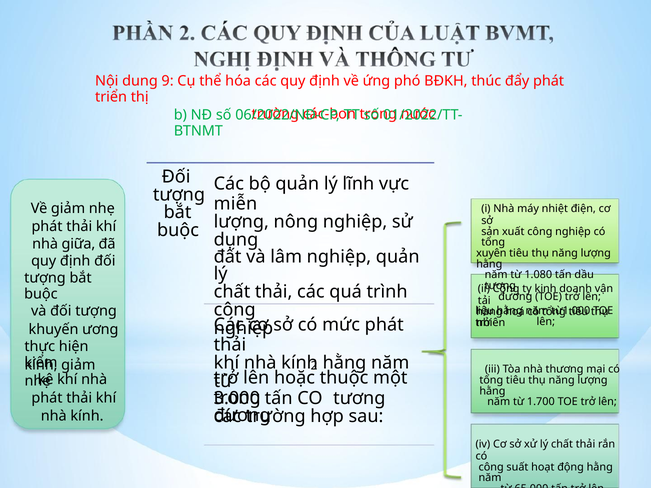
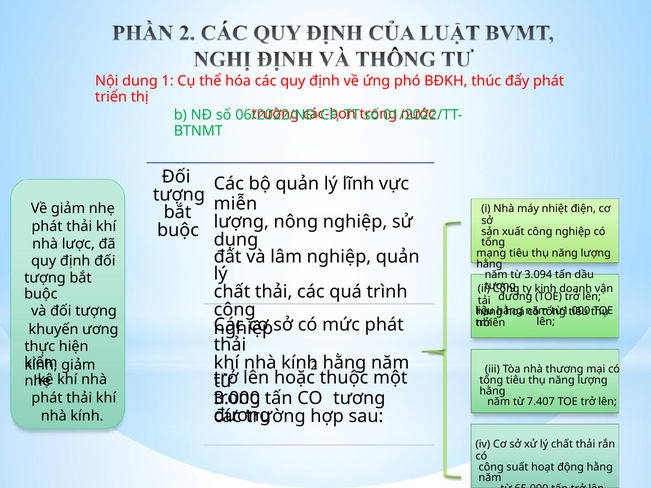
9: 9 -> 1 (168, 81)
giữa: giữa -> lược (78, 244)
xuyên: xuyên -> mạng (491, 253)
1.080: 1.080 -> 3.094 (538, 275)
1.700: 1.700 -> 7.407 (541, 402)
